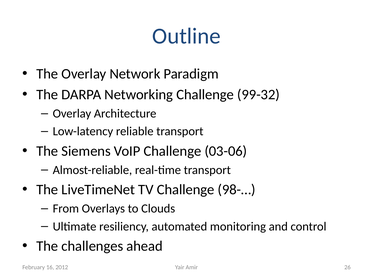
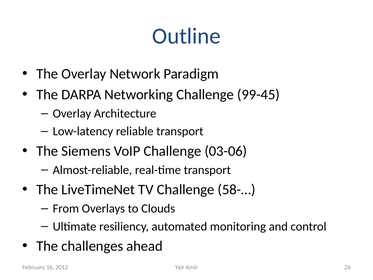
99-32: 99-32 -> 99-45 (258, 94)
98-…: 98-… -> 58-… (237, 189)
